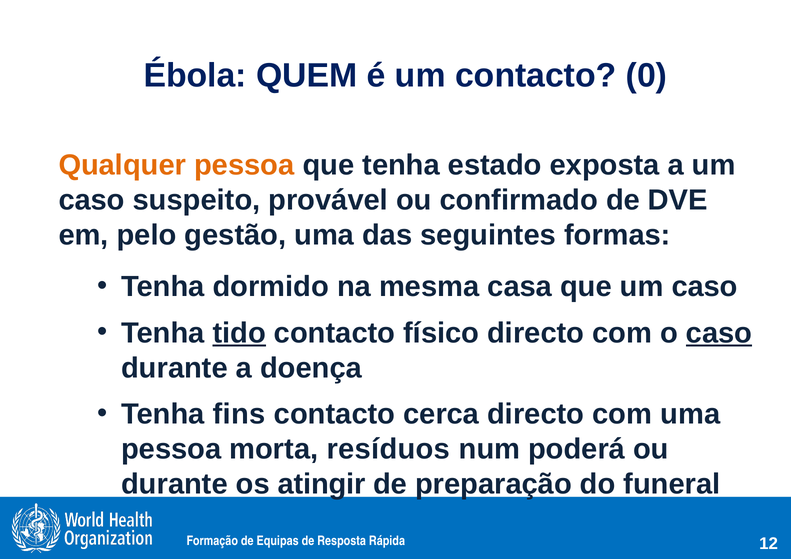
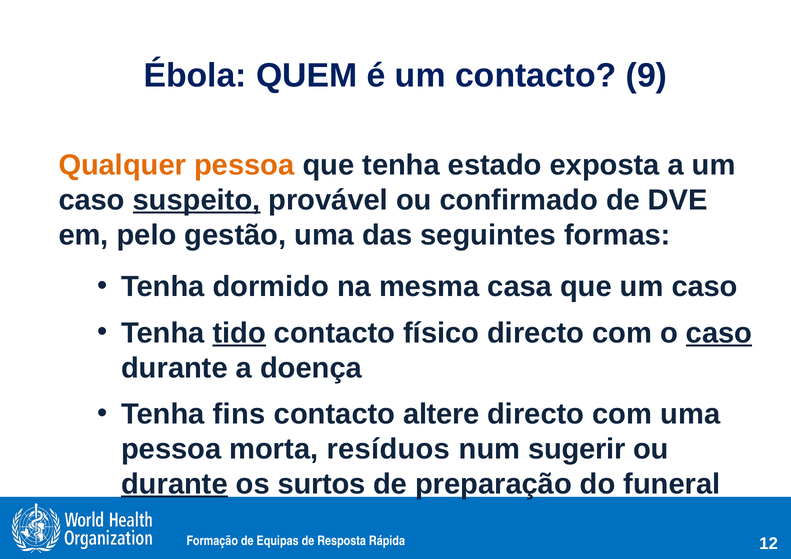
0: 0 -> 9 (647, 76)
suspeito underline: none -> present (197, 200)
cerca: cerca -> altere (441, 414)
poderá: poderá -> sugerir (577, 449)
durante underline: none -> present (175, 484)
atingir: atingir -> surtos (322, 484)
